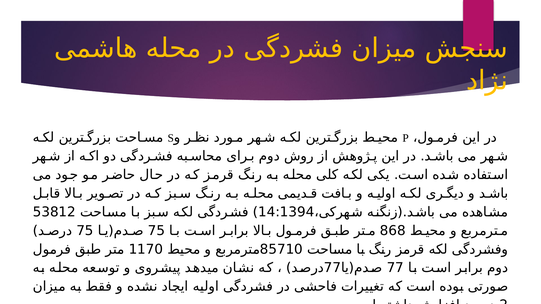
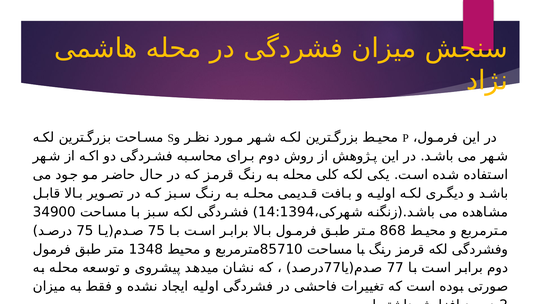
53812: 53812 -> 34900 (54, 212)
1170: 1170 -> 1348 (146, 249)
